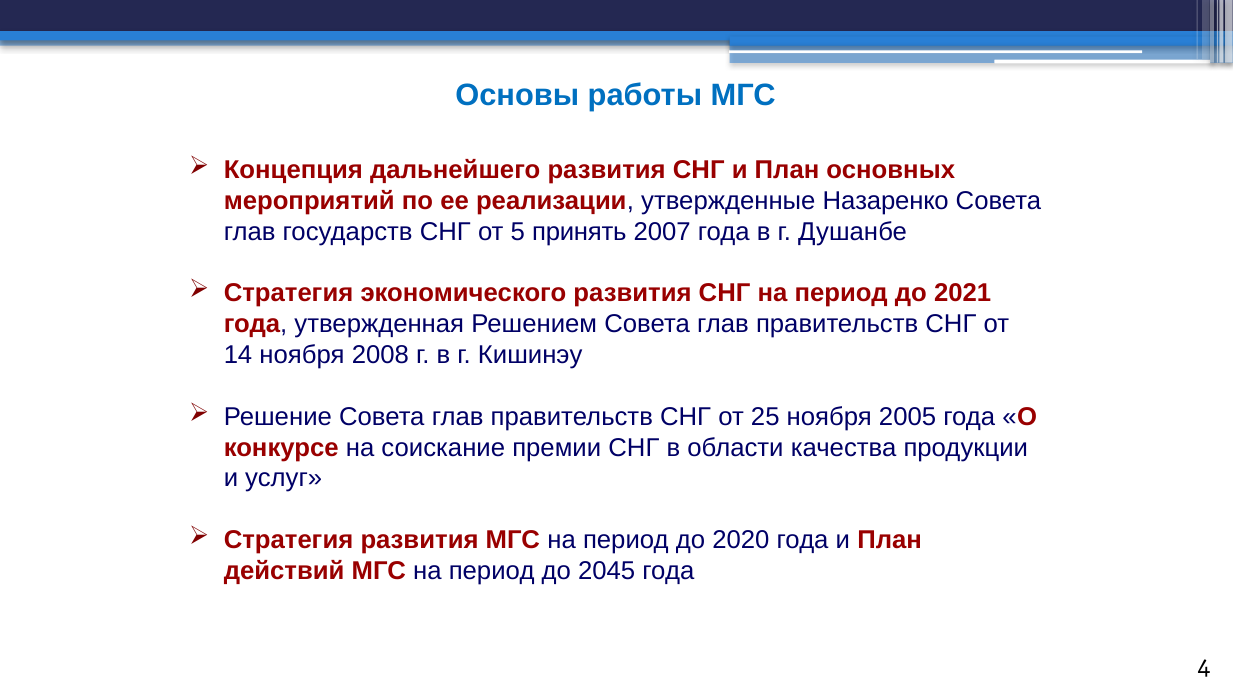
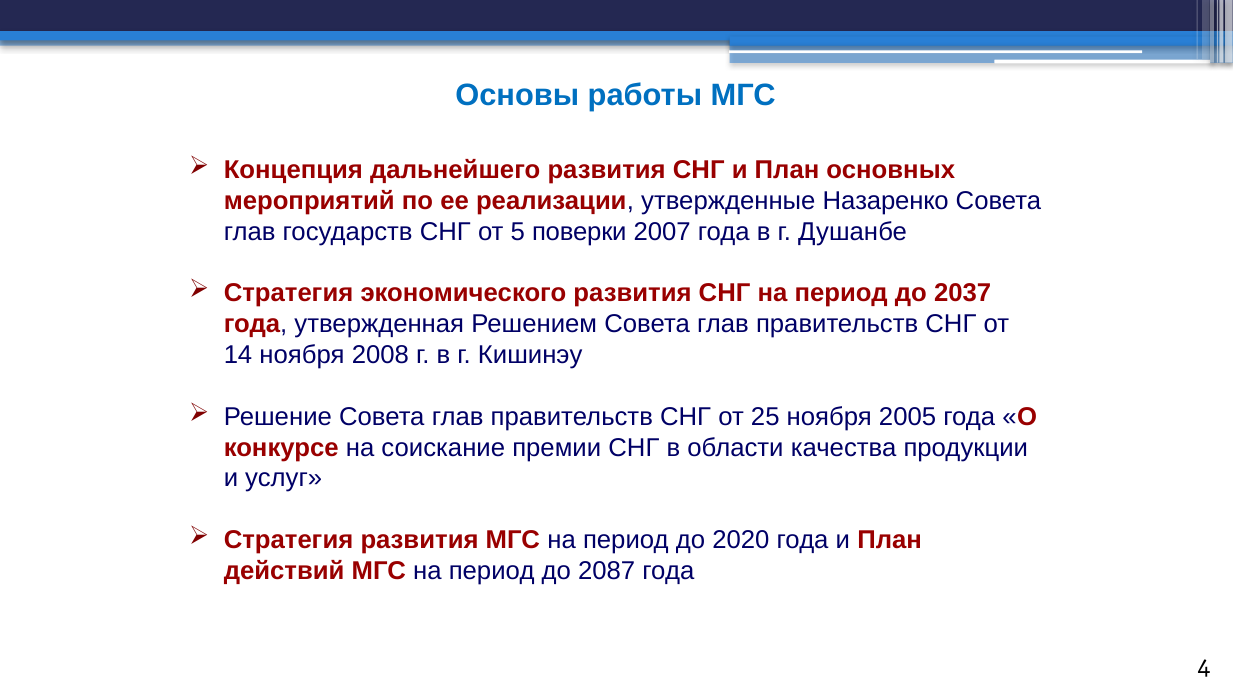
принять: принять -> поверки (579, 231)
2021: 2021 -> 2037 (963, 293)
2045: 2045 -> 2087 (607, 571)
